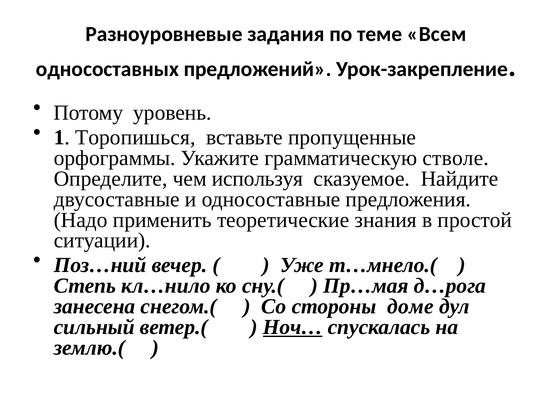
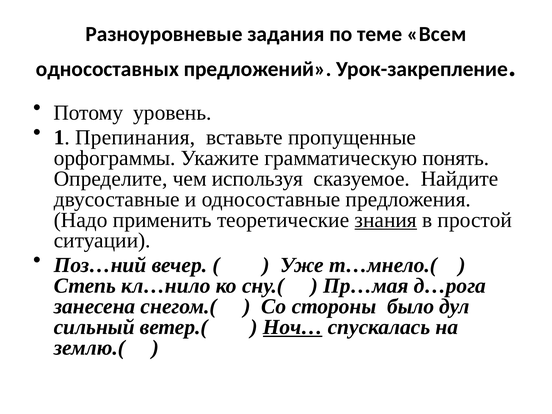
Торопишься: Торопишься -> Препинания (135, 137)
стволе: стволе -> понять (456, 158)
знания underline: none -> present (386, 220)
доме: доме -> было (411, 306)
